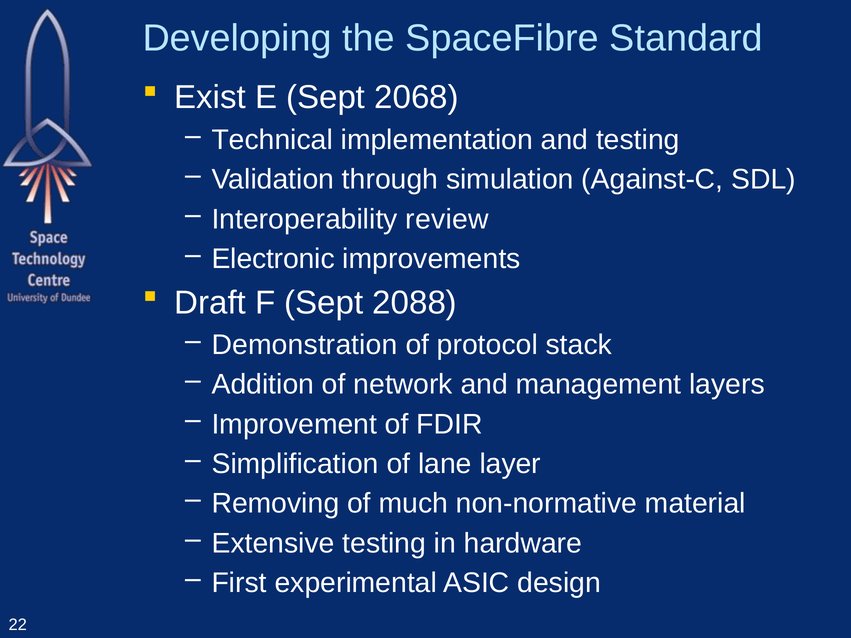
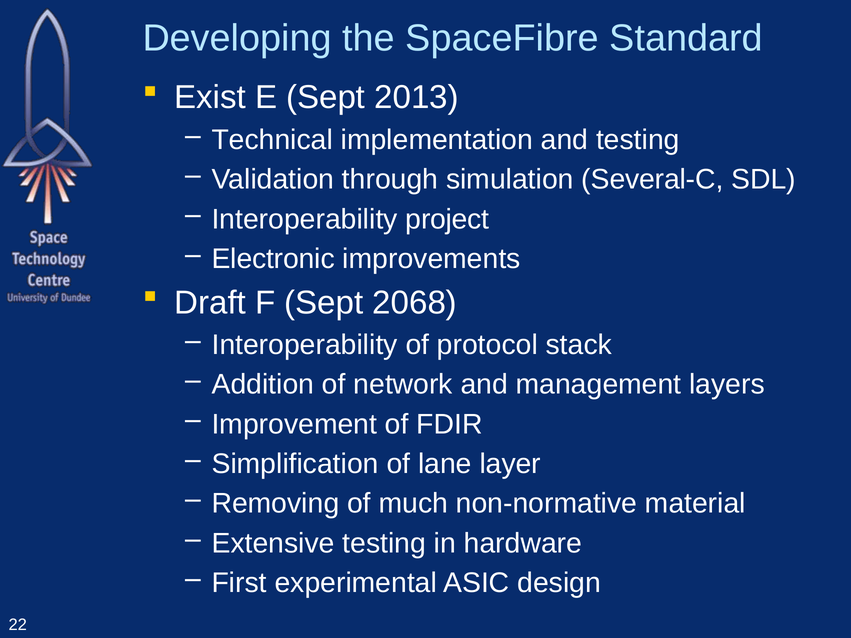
2068: 2068 -> 2013 (417, 98)
Against-C: Against-C -> Several-C (652, 180)
review: review -> project (447, 219)
2088: 2088 -> 2068 (415, 303)
Demonstration: Demonstration -> Interoperability (305, 345)
